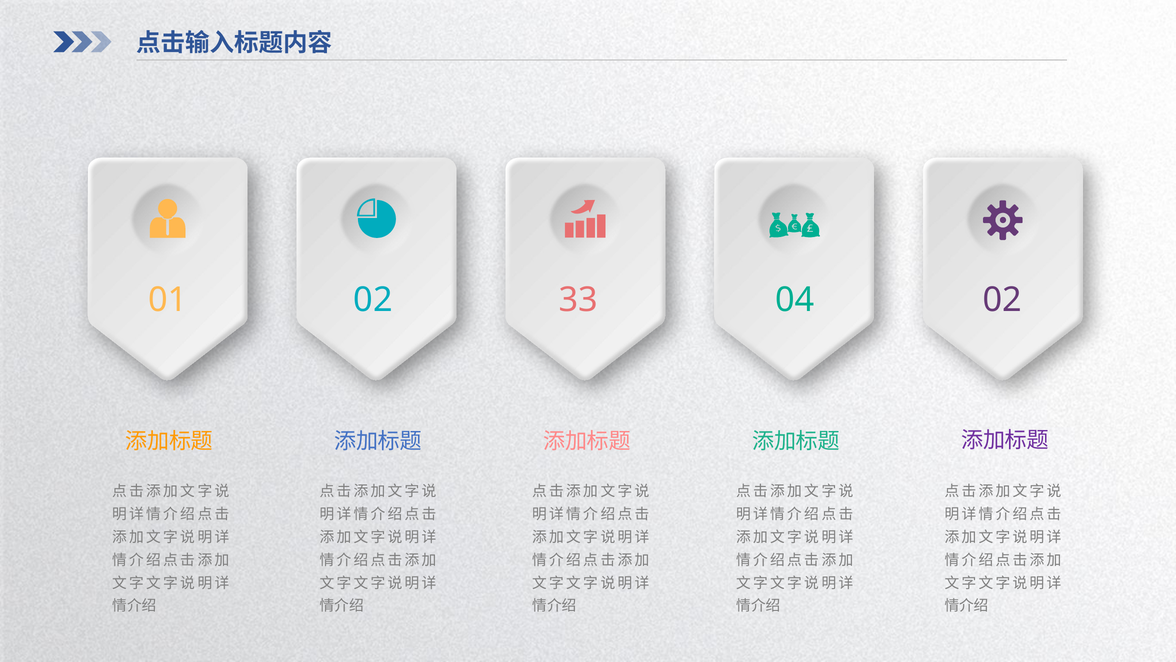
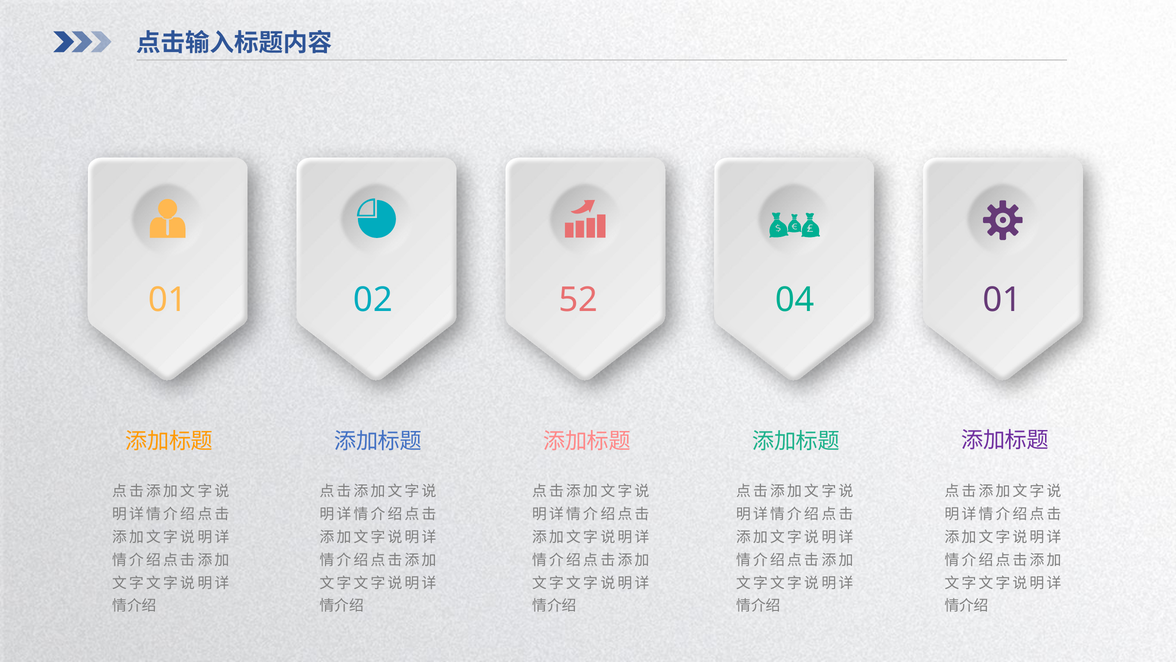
33: 33 -> 52 (578, 300)
04 02: 02 -> 01 (1002, 300)
